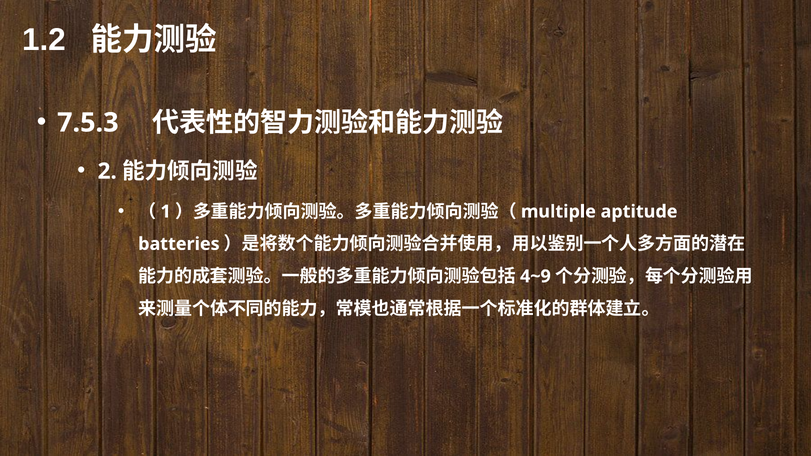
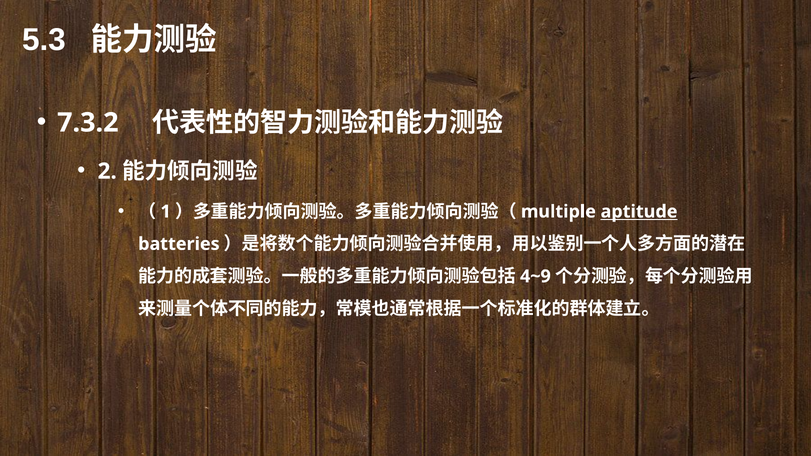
1.2: 1.2 -> 5.3 (44, 40)
7.5.3: 7.5.3 -> 7.3.2 (88, 123)
aptitude underline: none -> present (639, 212)
